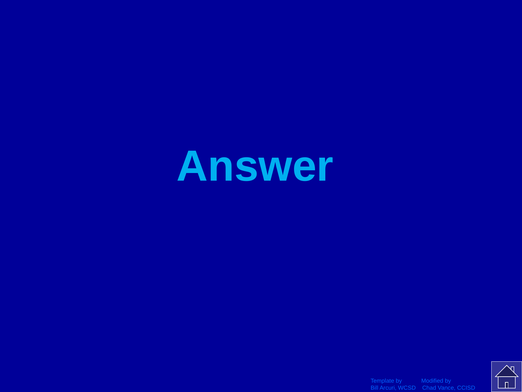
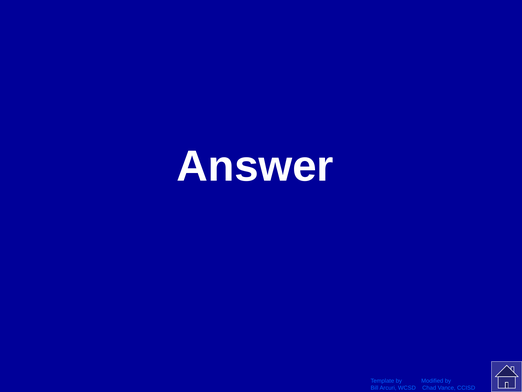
Answer colour: light blue -> white (255, 166)
